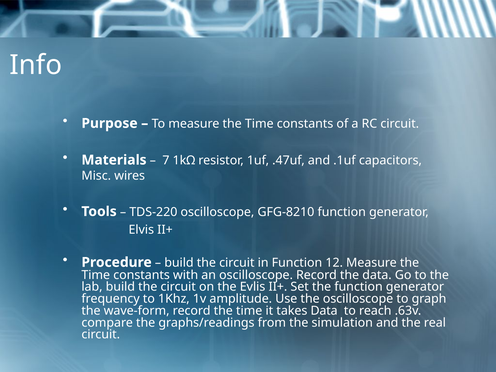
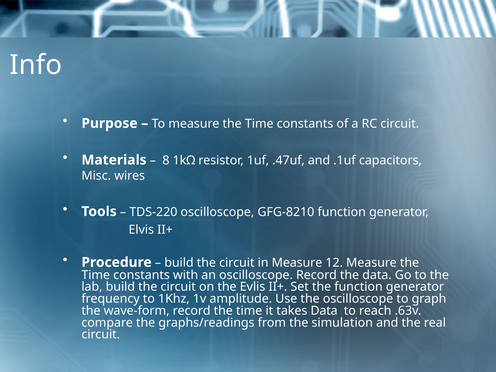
7: 7 -> 8 (166, 160)
in Function: Function -> Measure (297, 263)
